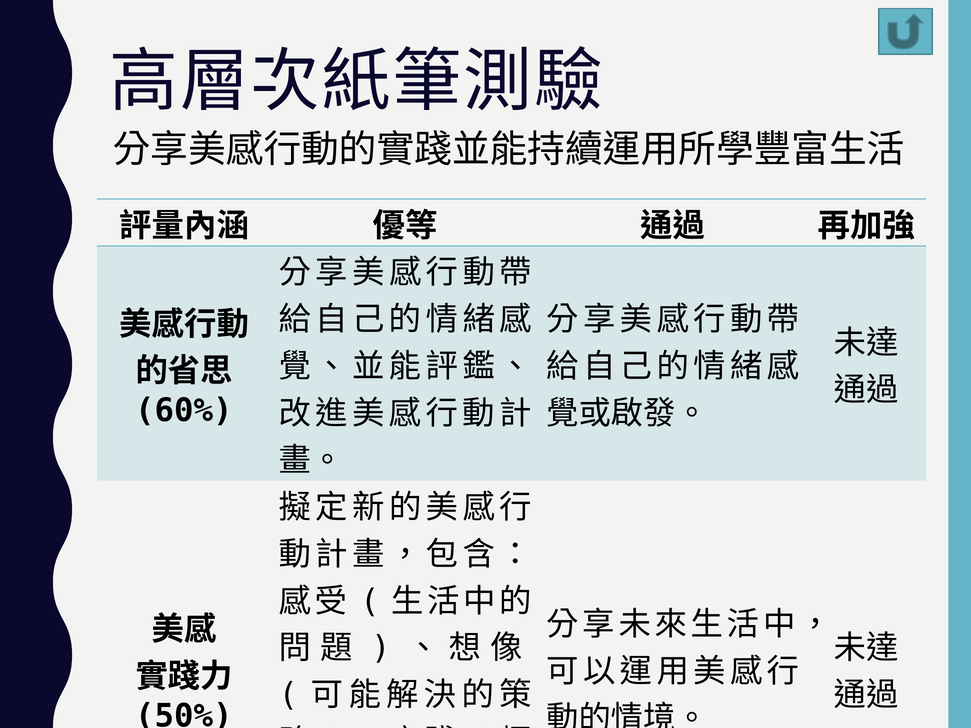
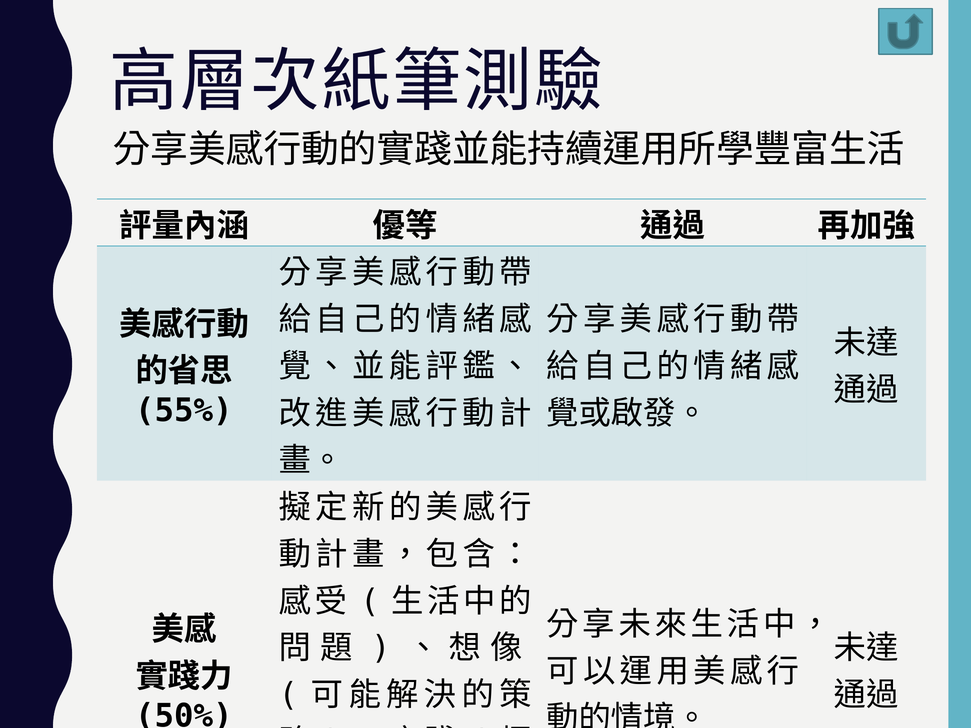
60%: 60% -> 55% (184, 411)
